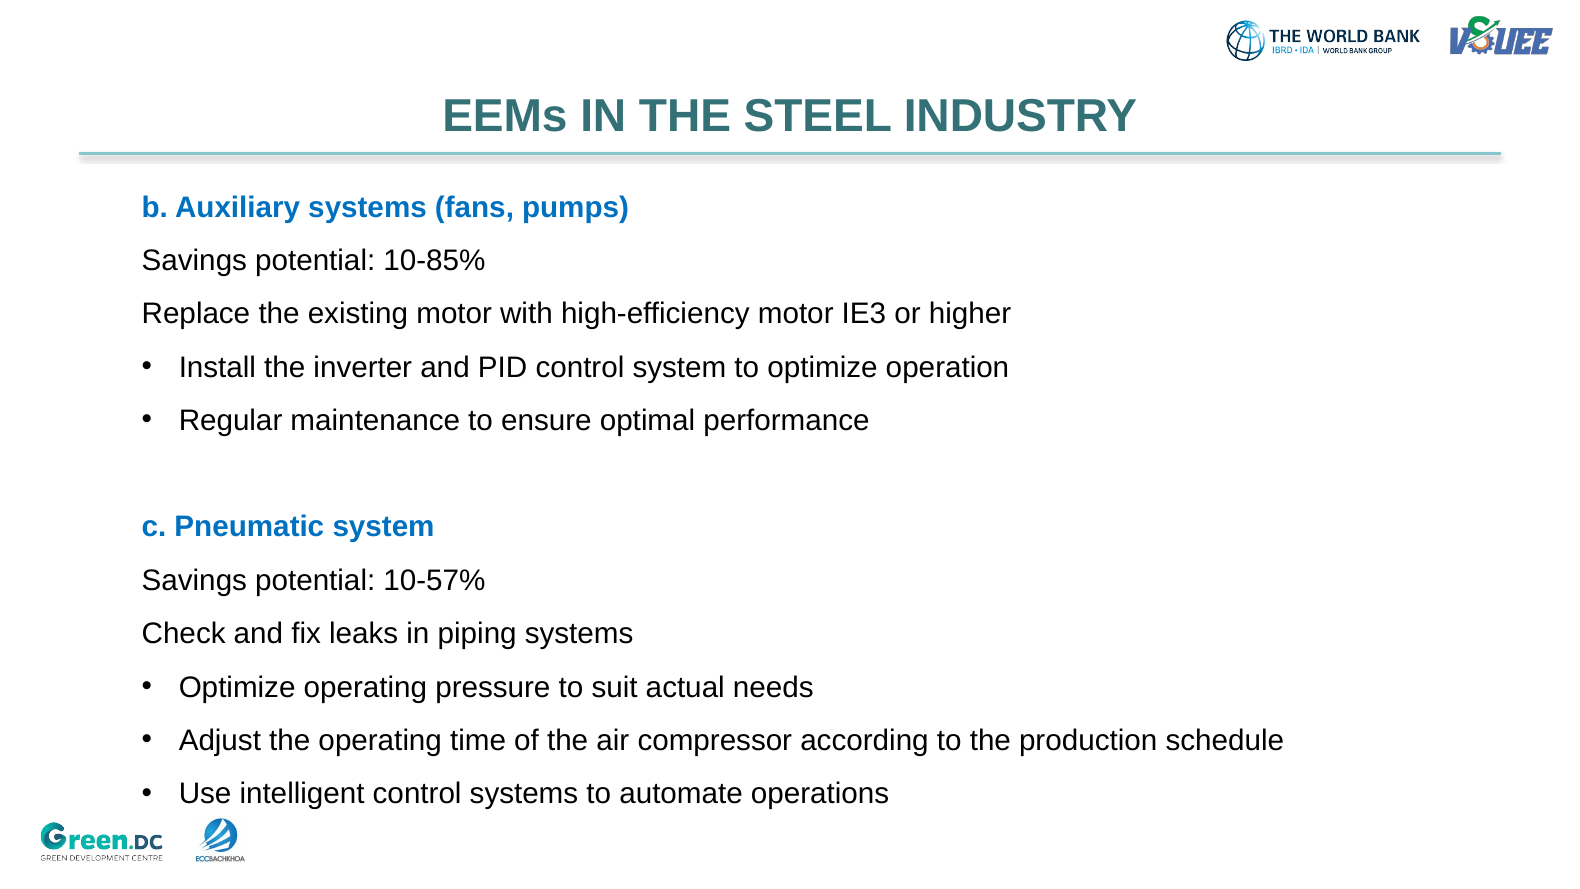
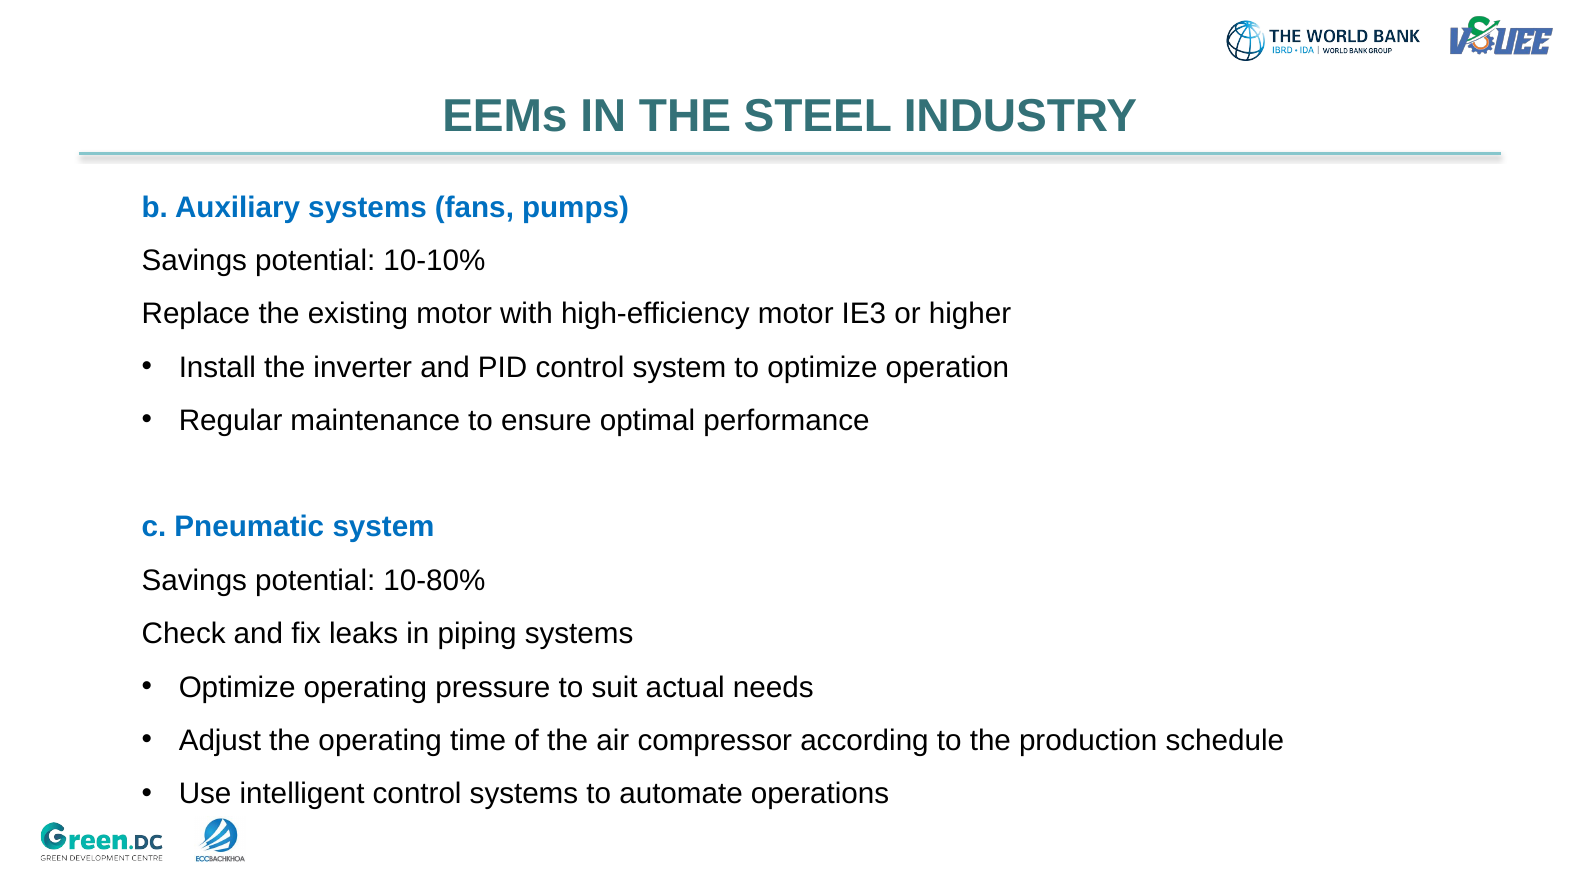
10-85%: 10-85% -> 10-10% (434, 261)
10-57%: 10-57% -> 10-80% (434, 580)
